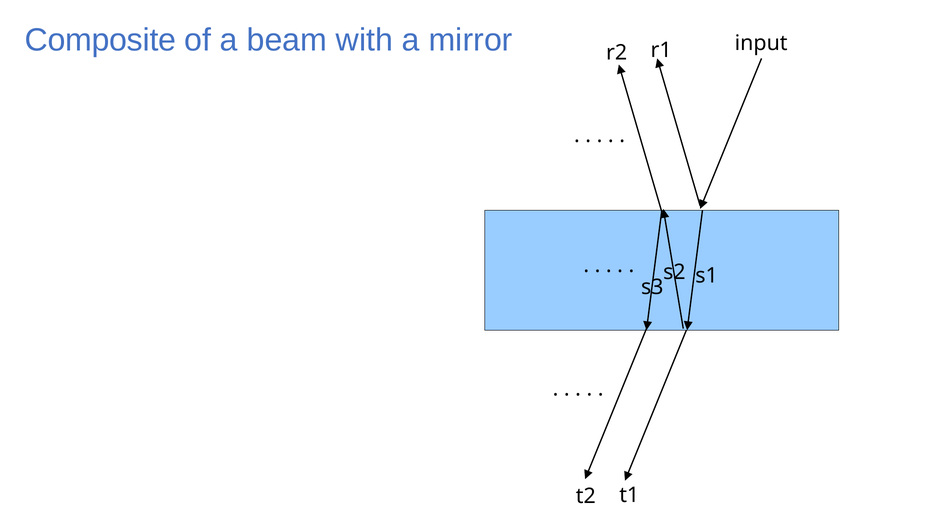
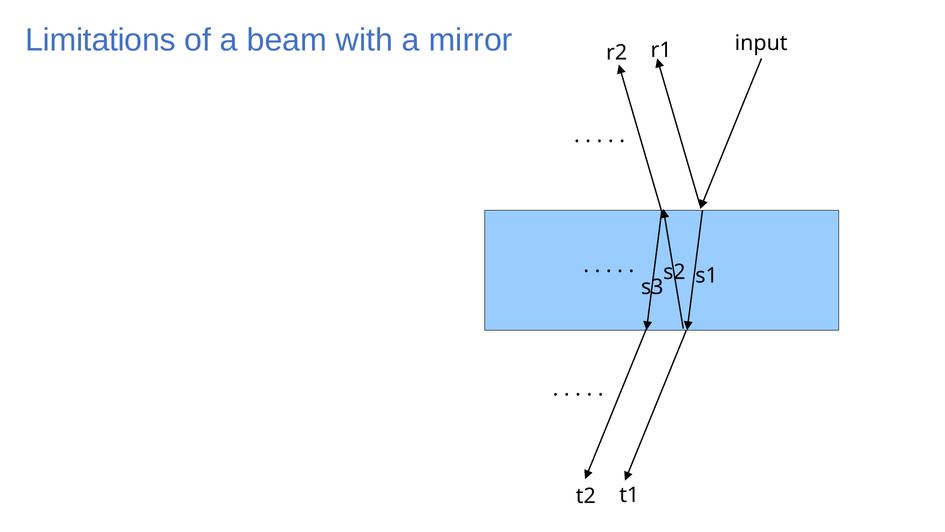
Composite: Composite -> Limitations (101, 40)
